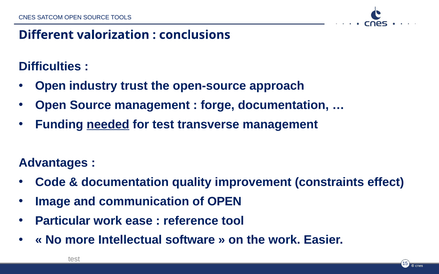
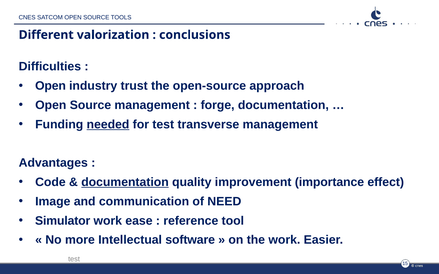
documentation underline: none -> present (125, 182)
constraints: constraints -> importance (329, 182)
of OPEN: OPEN -> NEED (224, 202)
Particular: Particular -> Simulator (63, 221)
